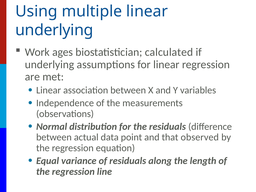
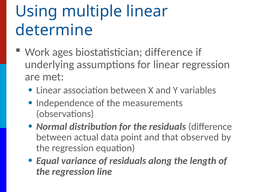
underlying: underlying -> determine (54, 30)
biostatistician calculated: calculated -> difference (169, 52)
